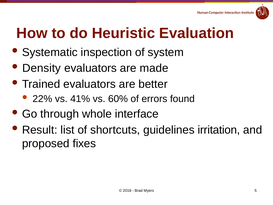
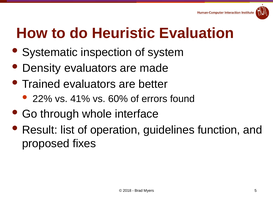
shortcuts: shortcuts -> operation (115, 130)
irritation: irritation -> function (219, 130)
